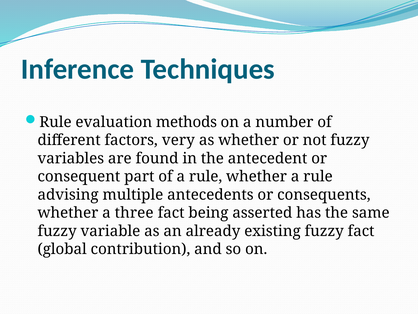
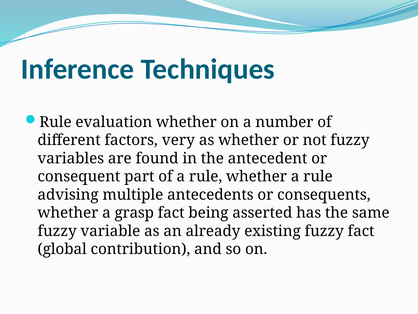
evaluation methods: methods -> whether (186, 122)
three: three -> grasp (134, 213)
